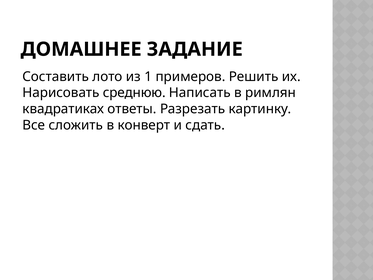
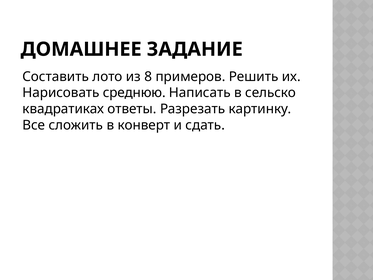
1: 1 -> 8 (148, 77)
римлян: римлян -> сельско (271, 93)
